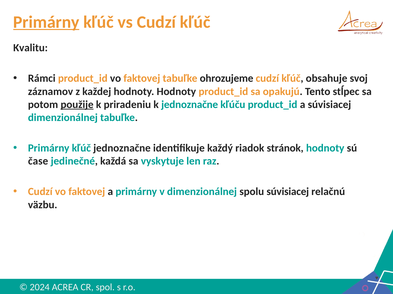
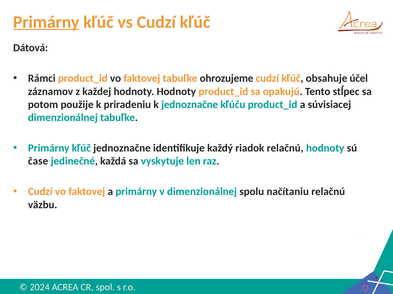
Kvalitu: Kvalitu -> Dátová (31, 48)
svoj: svoj -> účel (359, 79)
použije underline: present -> none (77, 105)
riadok stránok: stránok -> relačnú (285, 148)
spolu súvisiacej: súvisiacej -> načítaniu (288, 192)
